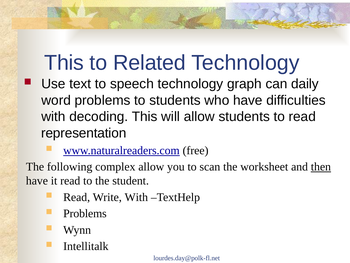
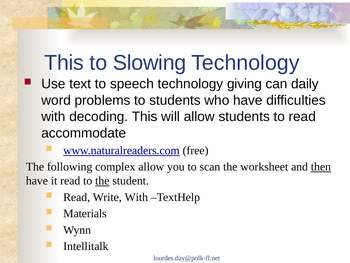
Related: Related -> Slowing (150, 63)
graph: graph -> giving (244, 84)
representation: representation -> accommodate (84, 133)
the underline: none -> present (102, 181)
Problems: Problems -> Materials (85, 213)
